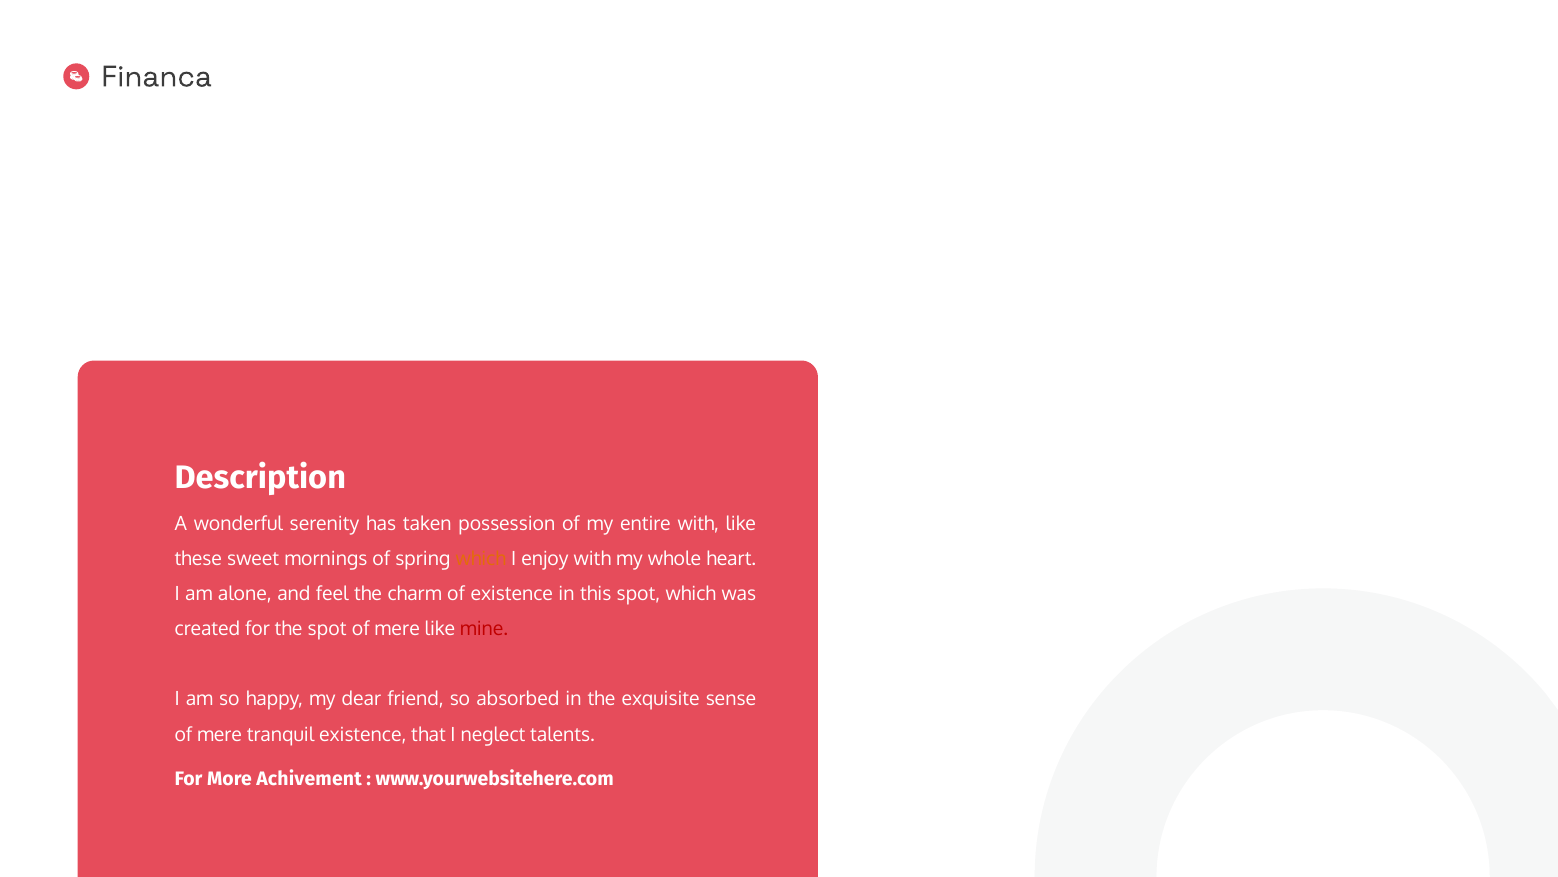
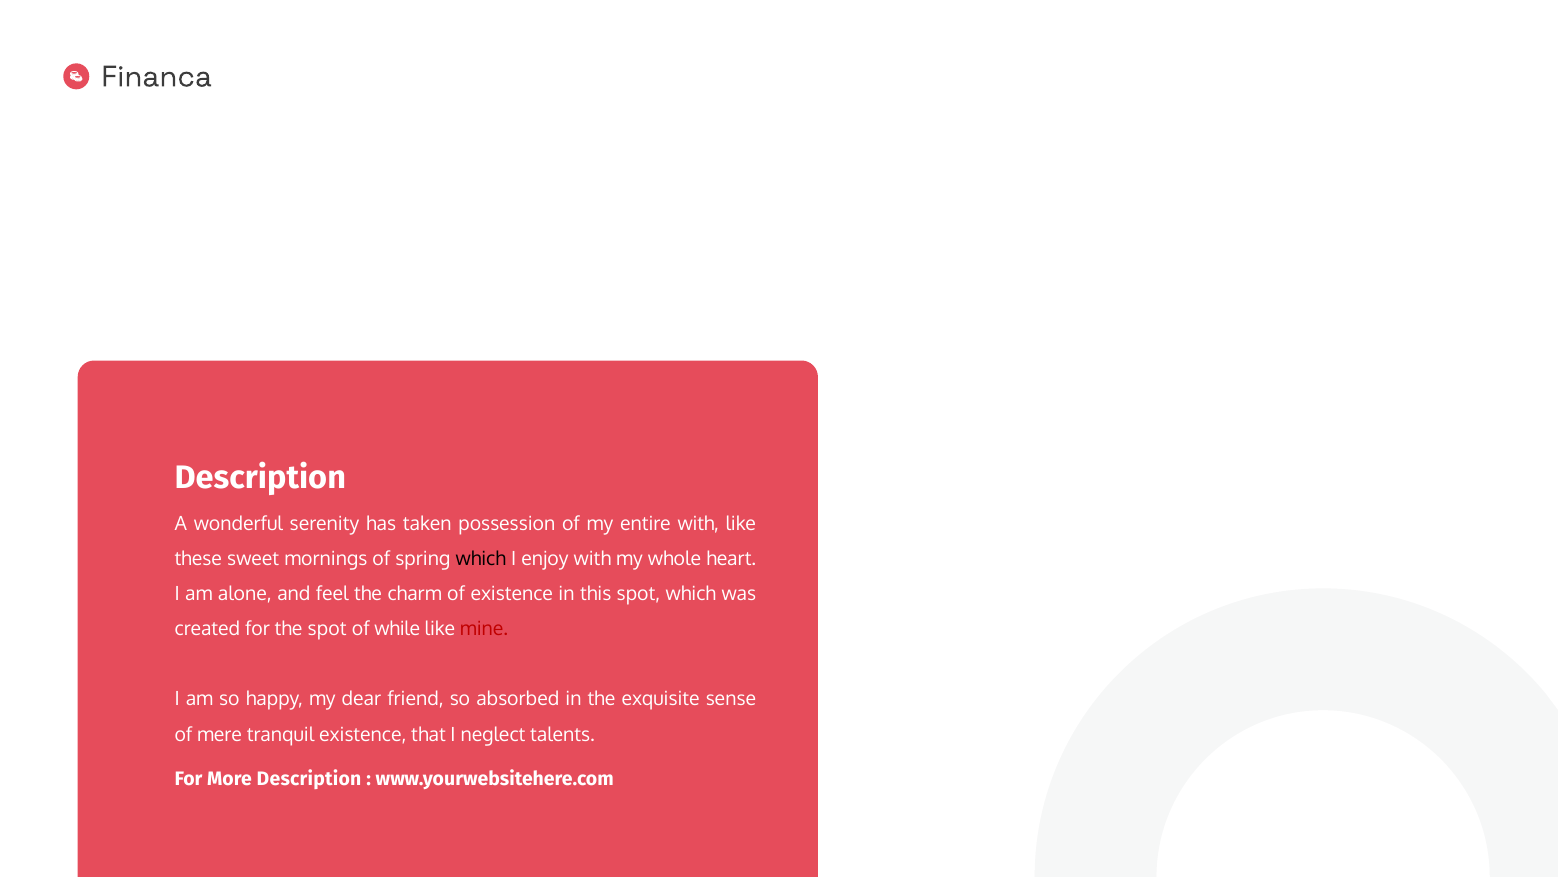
which colour: orange -> black (481, 559)
mere: mere -> while (397, 629)
More Achivement: Achivement -> Description (309, 779)
